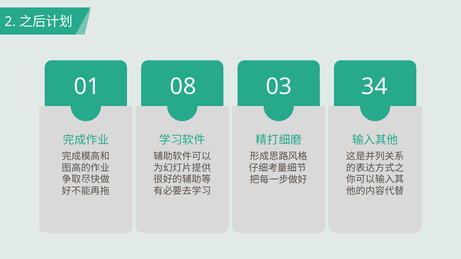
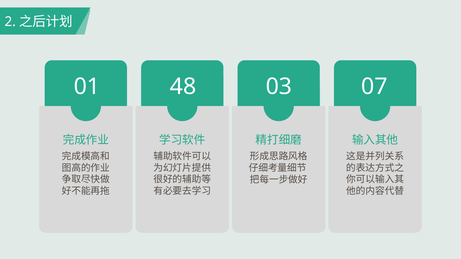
08: 08 -> 48 (183, 87)
34: 34 -> 07 (374, 87)
